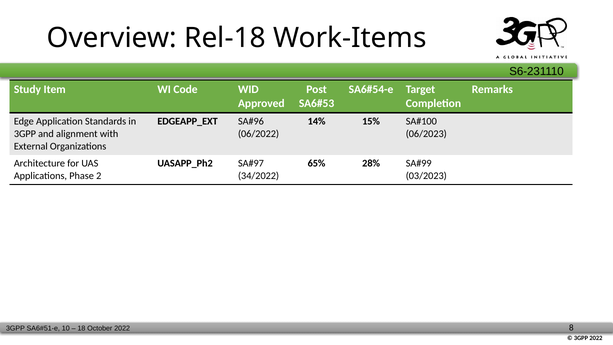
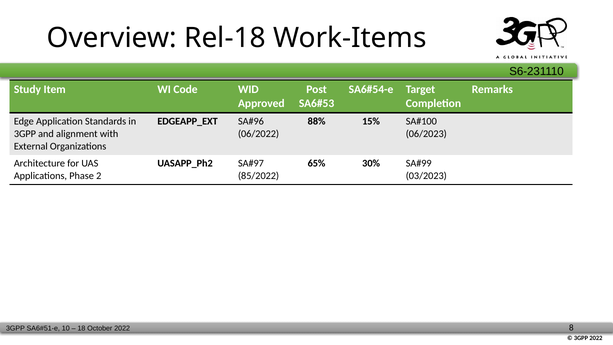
14%: 14% -> 88% (317, 121)
28%: 28% -> 30% (371, 163)
34/2022: 34/2022 -> 85/2022 (259, 176)
